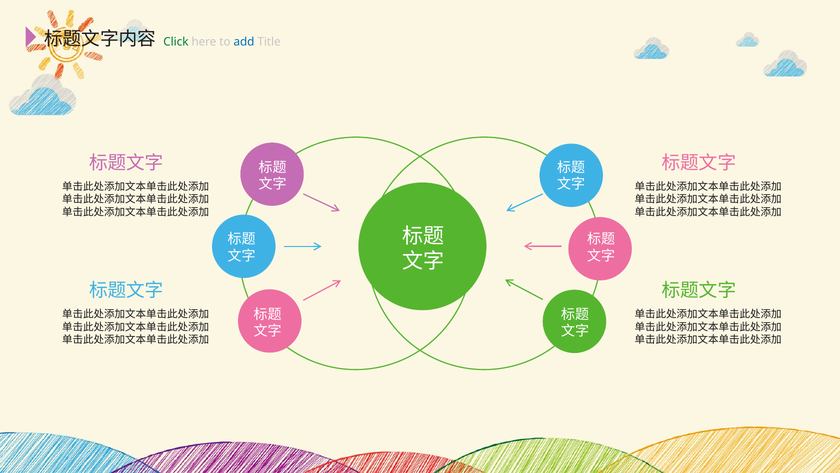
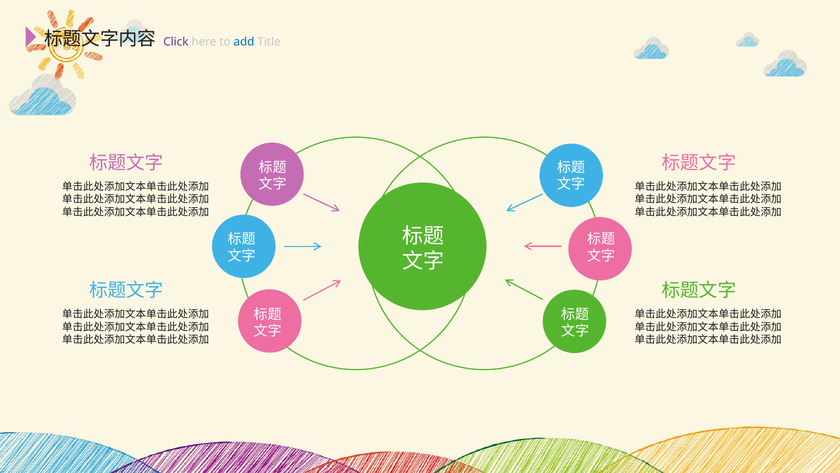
Click colour: green -> purple (176, 42)
